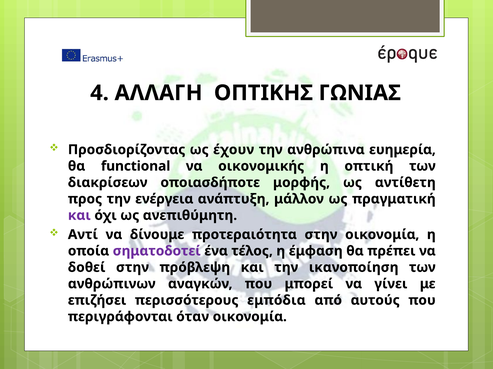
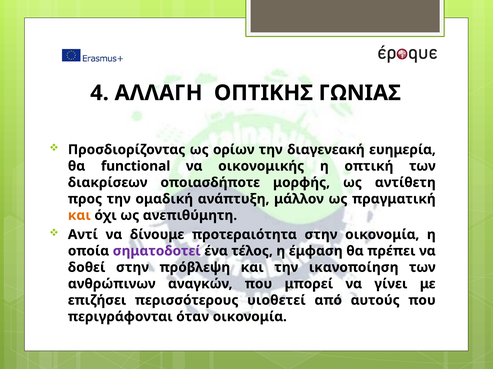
έχουν: έχουν -> ορίων (234, 150)
ανθρώπινα: ανθρώπινα -> διαγενεακή (326, 150)
ενέργεια: ενέργεια -> ομαδική (164, 199)
και colour: purple -> orange (79, 216)
εμπόδια: εμπόδια -> υιοθετεί (276, 301)
